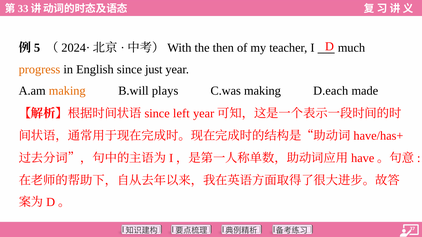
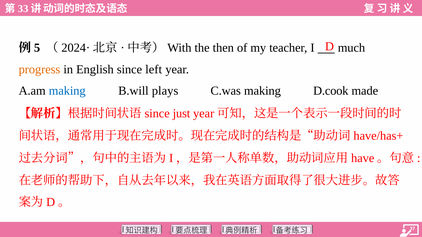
just: just -> left (154, 70)
making colour: orange -> blue (67, 91)
D.each: D.each -> D.cook (331, 91)
left: left -> just (181, 114)
